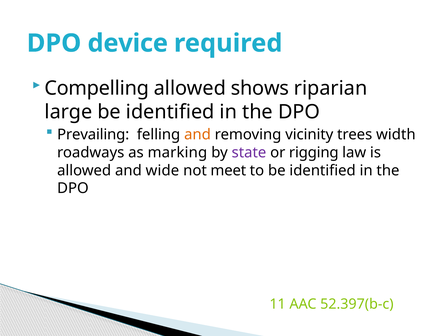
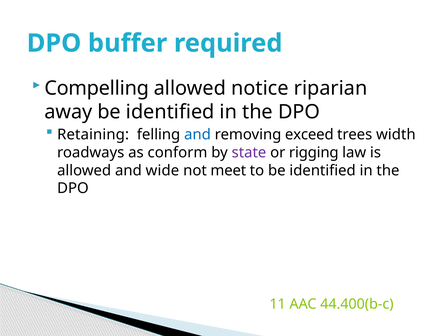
device: device -> buffer (128, 43)
shows: shows -> notice (260, 88)
large: large -> away (68, 112)
Prevailing: Prevailing -> Retaining (93, 134)
and colour: orange -> blue (197, 134)
vicinity: vicinity -> exceed (309, 134)
marking: marking -> conform (177, 152)
52.397(b-c: 52.397(b-c -> 44.400(b-c (357, 303)
